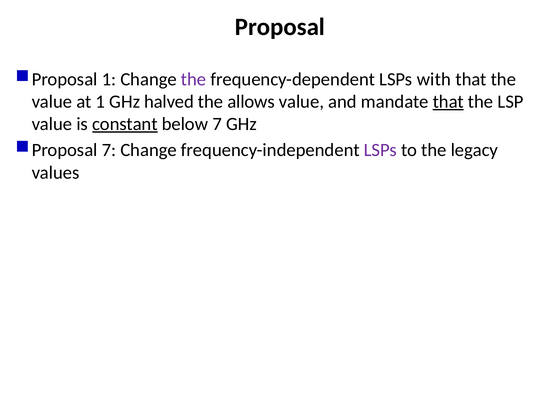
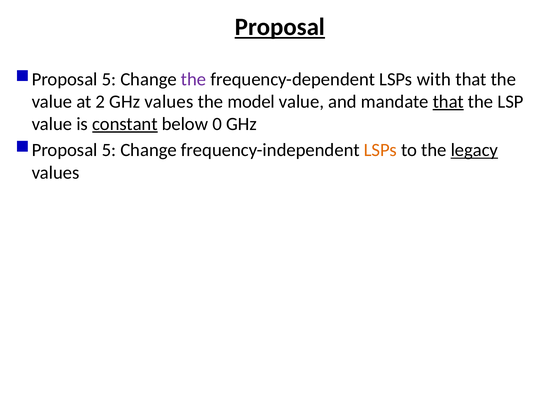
Proposal underline: none -> present (280, 27)
1: 1 -> 5 (109, 79)
at 1: 1 -> 2 (100, 102)
GHz halved: halved -> values (169, 102)
allows: allows -> model (251, 102)
below 7: 7 -> 0 (217, 124)
7: 7 -> 5 (109, 150)
LSPs colour: purple -> orange (380, 150)
legacy underline: none -> present (474, 150)
